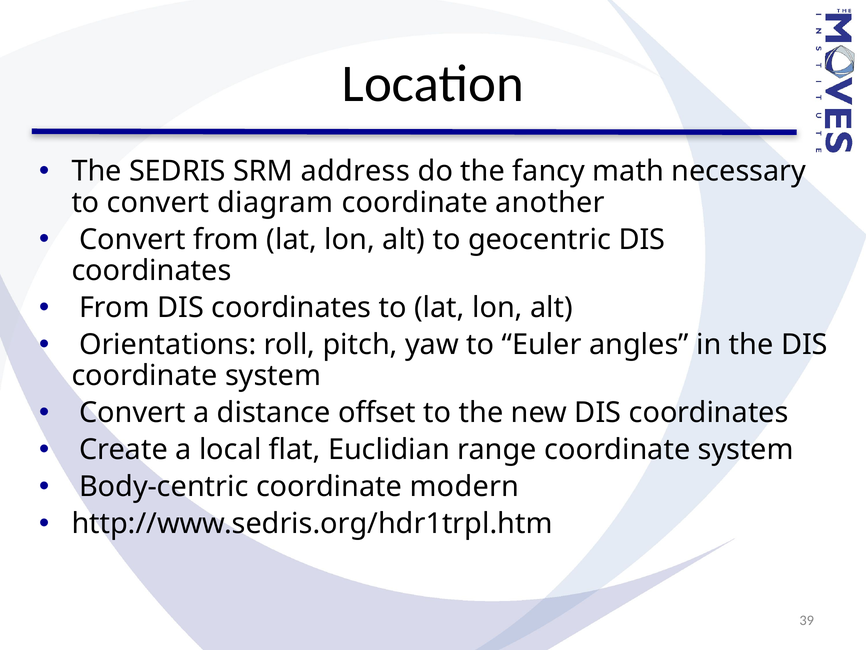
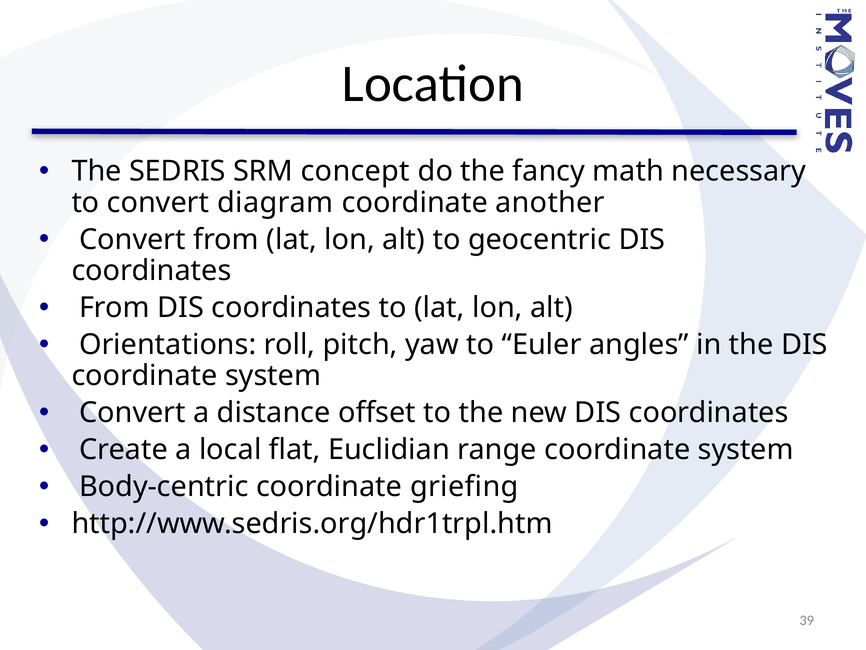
address: address -> concept (355, 171)
modern: modern -> griefing (464, 486)
